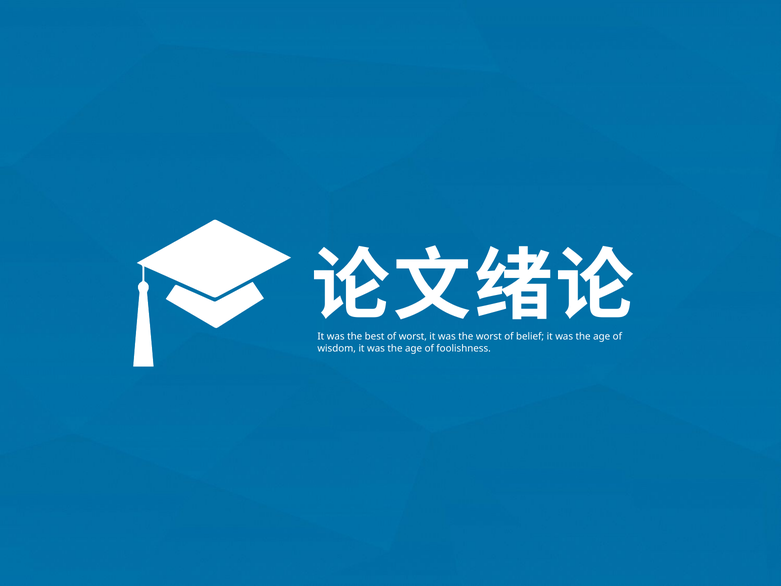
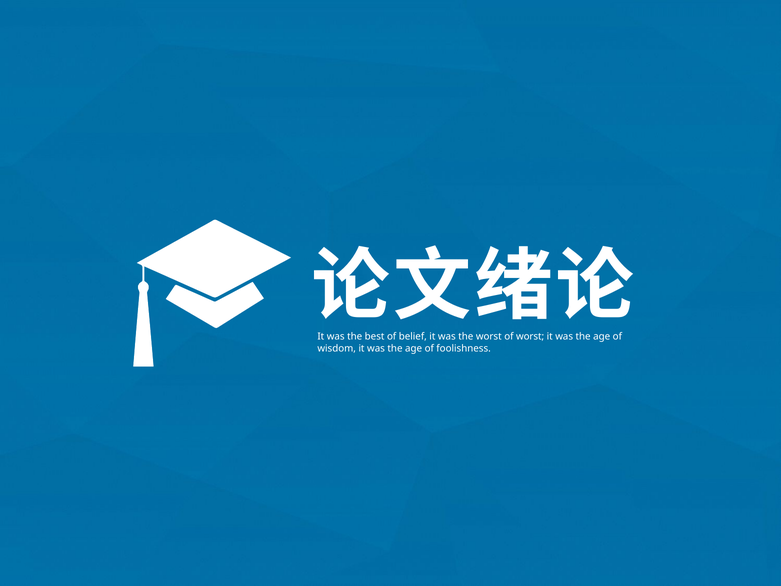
of worst: worst -> belief (413, 336)
of belief: belief -> worst (530, 336)
